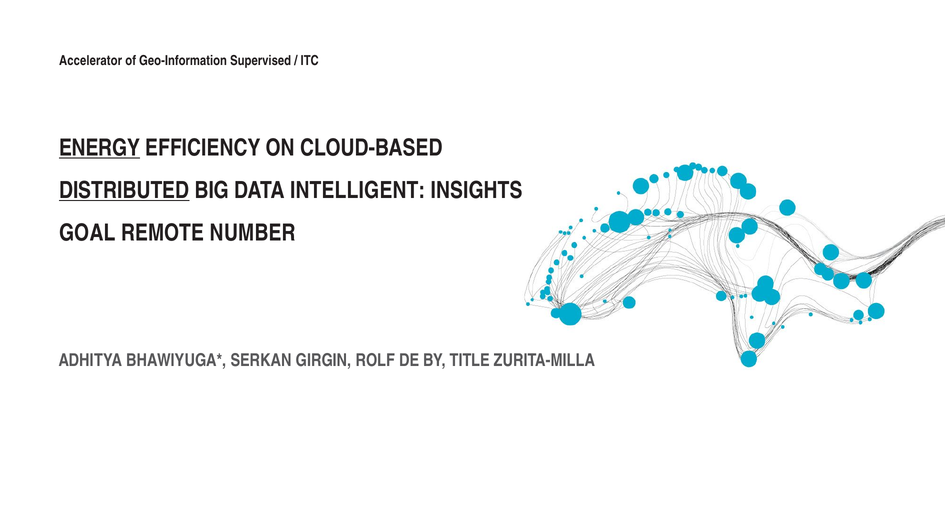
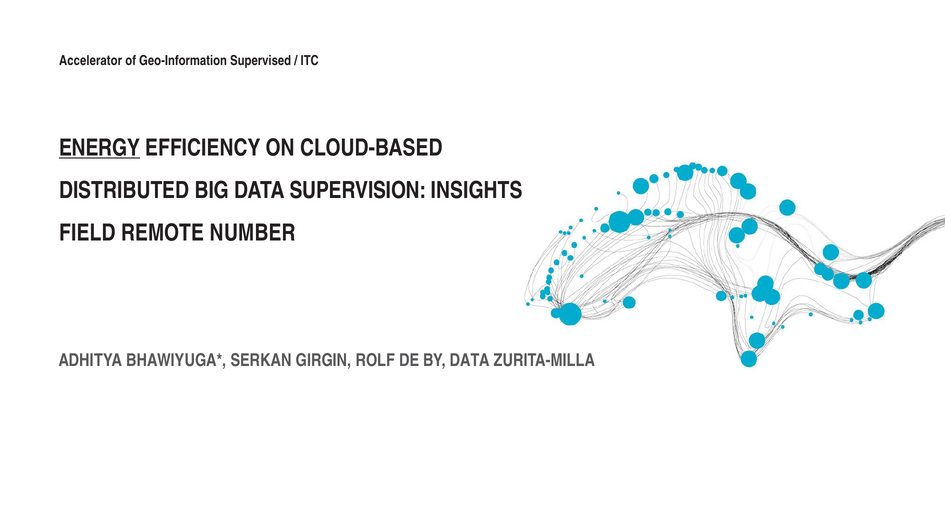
DISTRIBUTED underline: present -> none (124, 191)
INTELLIGENT: INTELLIGENT -> SUPERVISION (358, 191)
GOAL: GOAL -> FIELD (87, 233)
BY TITLE: TITLE -> DATA (470, 361)
